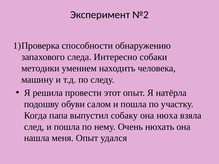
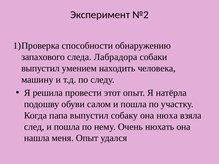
Интересно: Интересно -> Лабрадора (116, 57)
методики: методики -> выпустил (40, 68)
